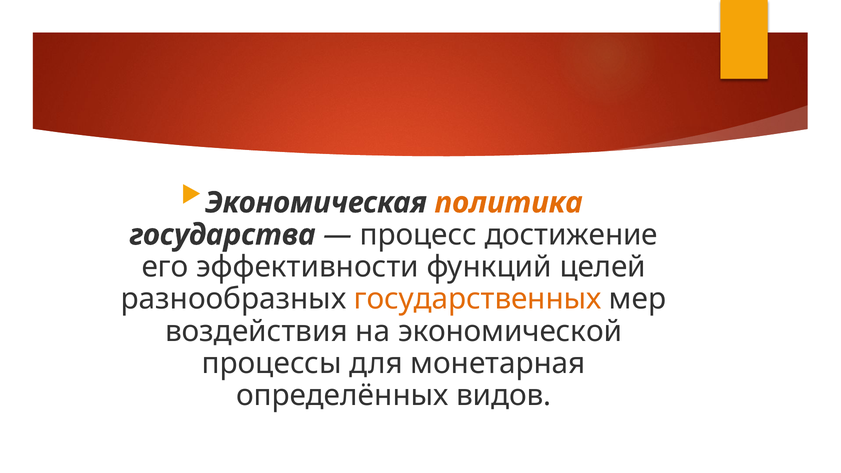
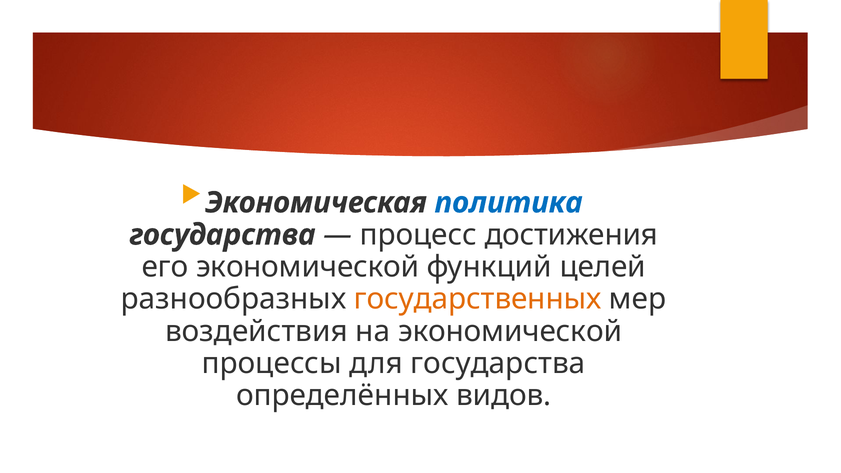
политика colour: orange -> blue (509, 203)
достижение: достижение -> достижения (571, 235)
его эффективности: эффективности -> экономической (308, 267)
для монетарная: монетарная -> государства (498, 363)
